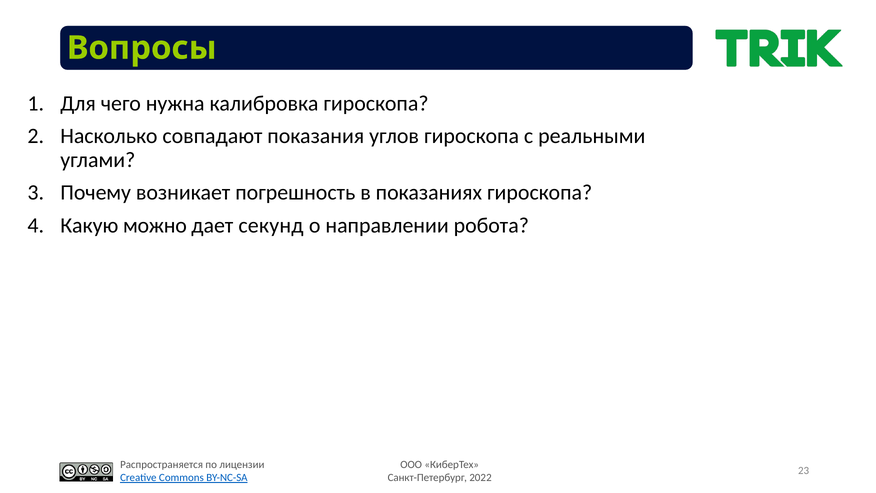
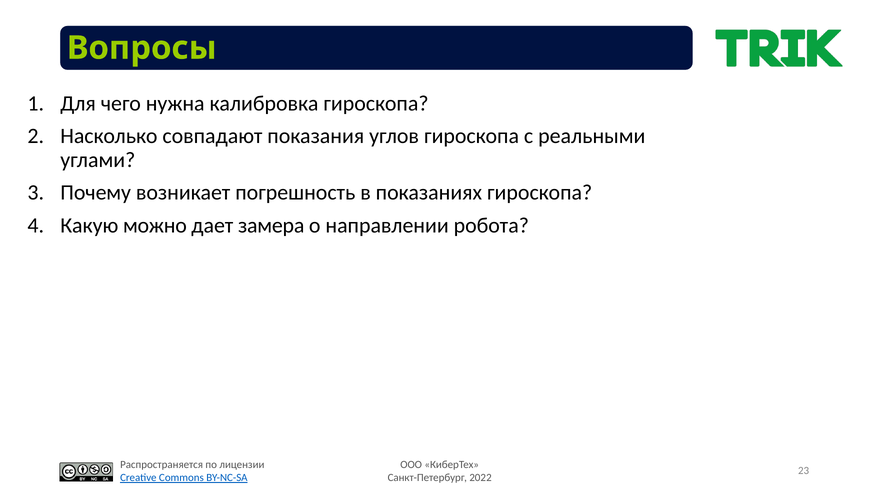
секунд: секунд -> замера (271, 225)
